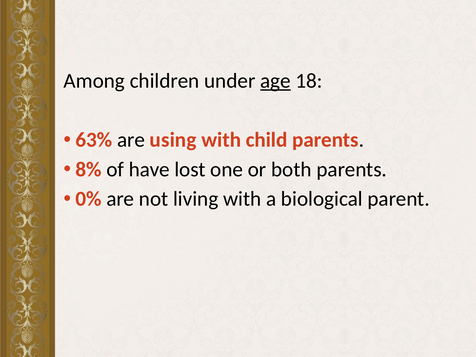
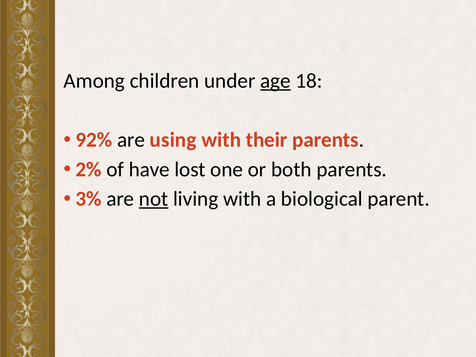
63%: 63% -> 92% (94, 140)
child: child -> their (267, 140)
8%: 8% -> 2% (89, 169)
0%: 0% -> 3% (89, 199)
not underline: none -> present (154, 199)
